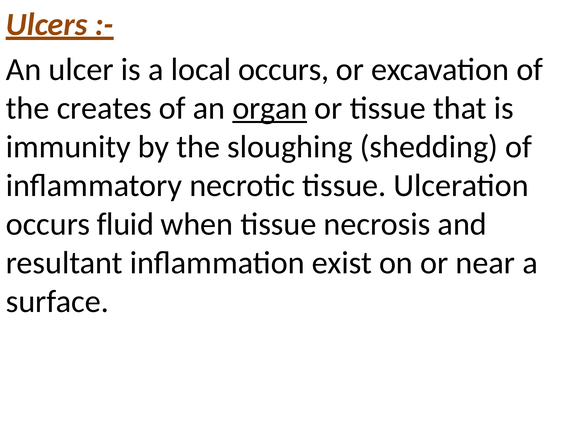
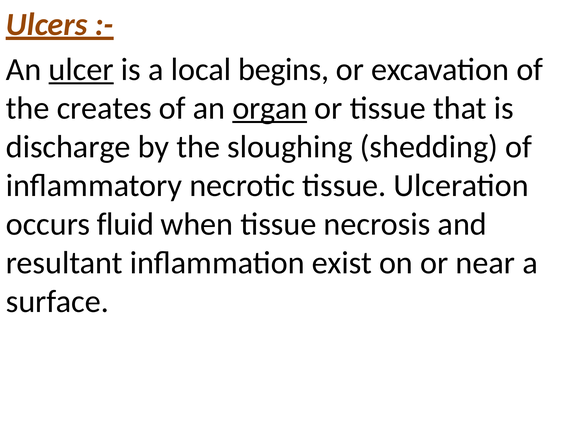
ulcer underline: none -> present (81, 70)
local occurs: occurs -> begins (284, 70)
immunity: immunity -> discharge (68, 147)
